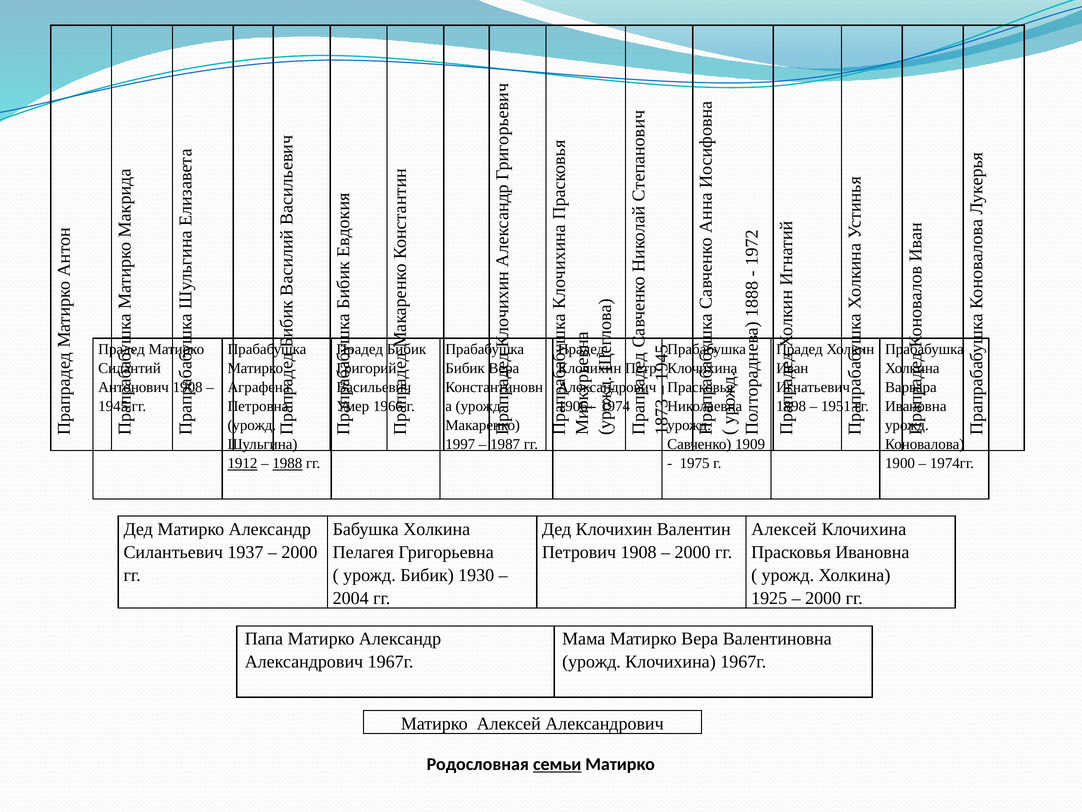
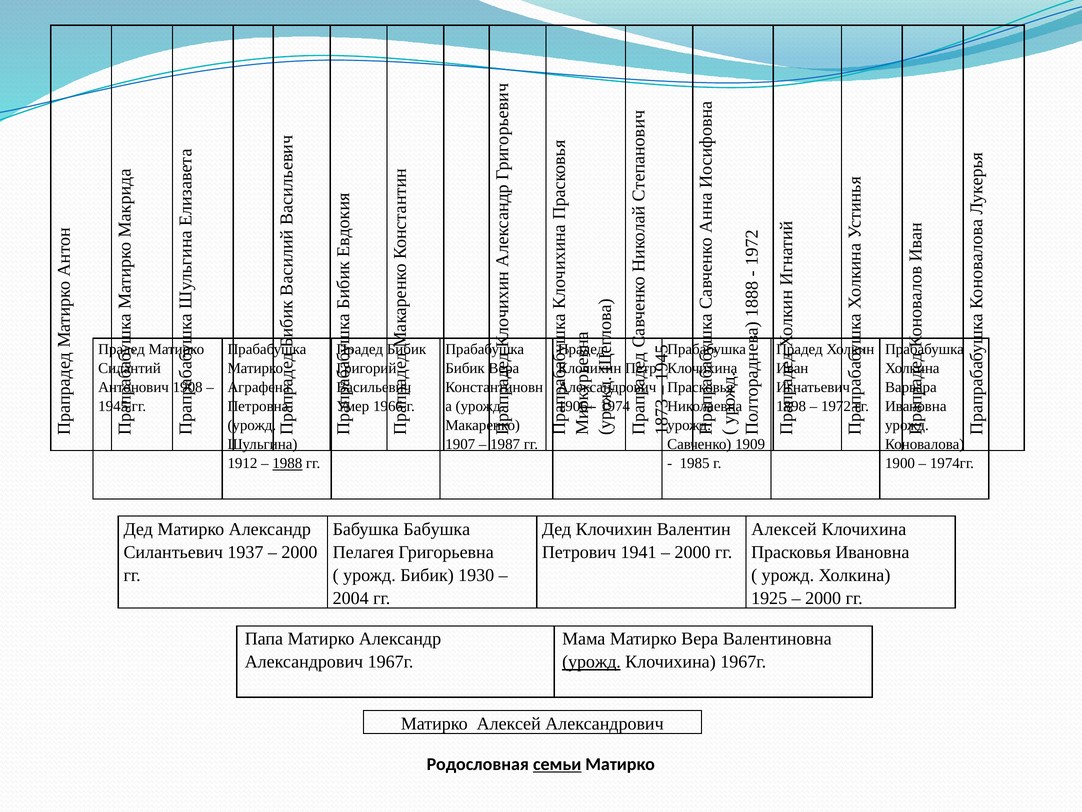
1951: 1951 -> 1972 (836, 406)
1997: 1997 -> 1907 (460, 444)
1912 underline: present -> none (242, 463)
1975: 1975 -> 1985 (695, 463)
Бабушка Холкина: Холкина -> Бабушка (437, 529)
Петрович 1908: 1908 -> 1941 (639, 552)
урожд underline: none -> present (592, 662)
